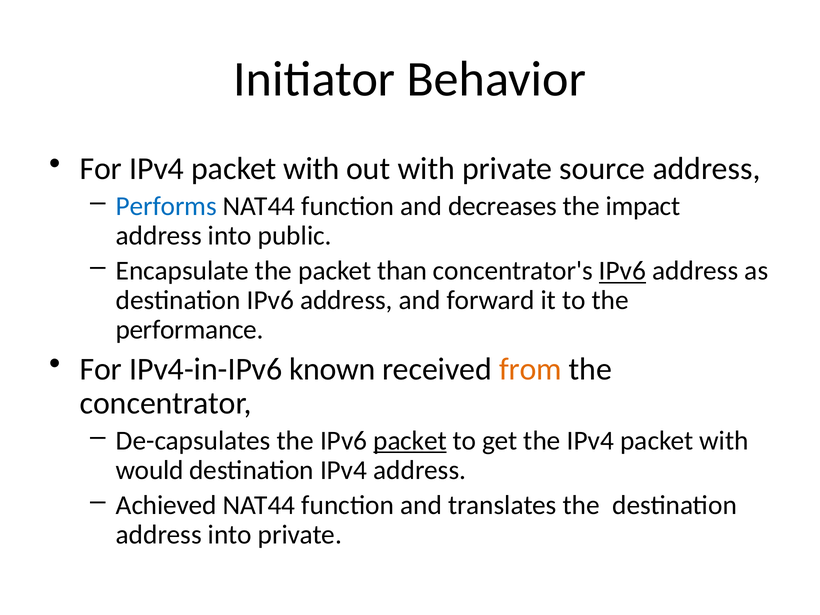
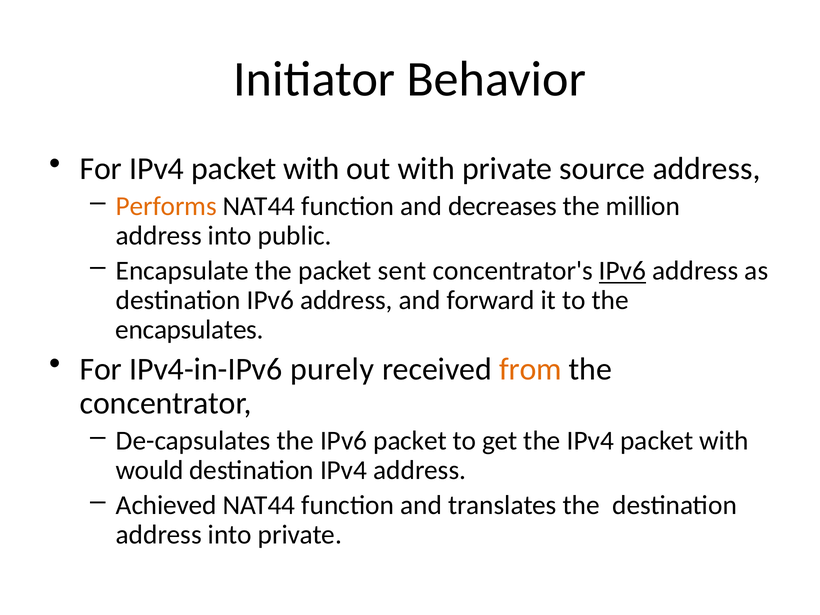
Performs colour: blue -> orange (166, 206)
impact: impact -> million (643, 206)
than: than -> sent (402, 271)
performance: performance -> encapsulates (190, 330)
known: known -> purely (332, 369)
packet underline: present -> none (410, 441)
